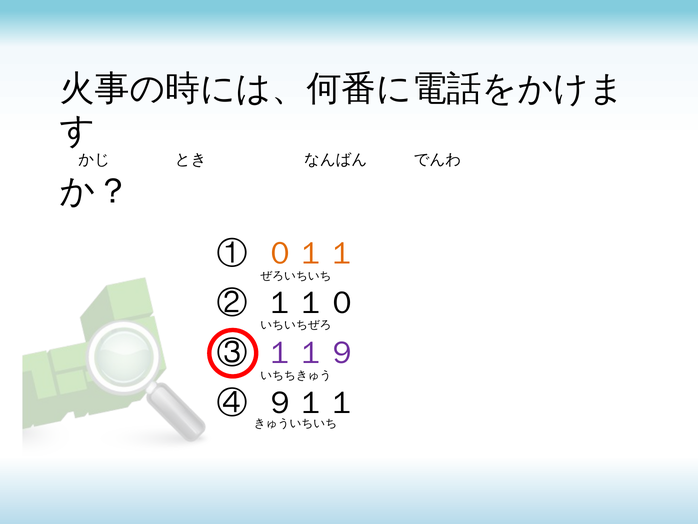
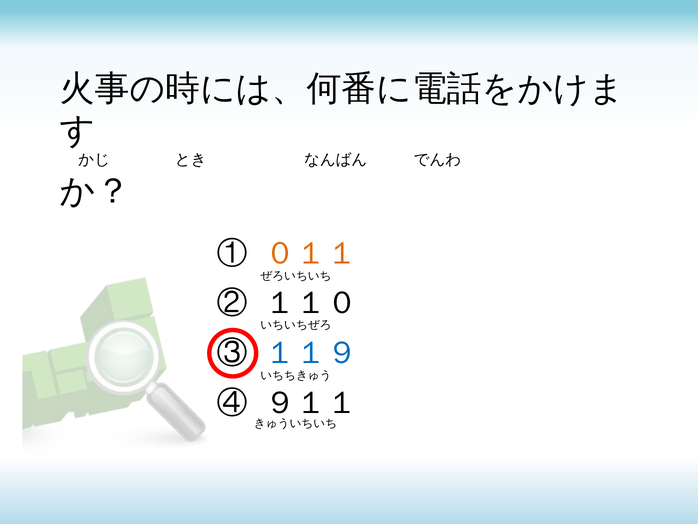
１１９ colour: purple -> blue (311, 353)
